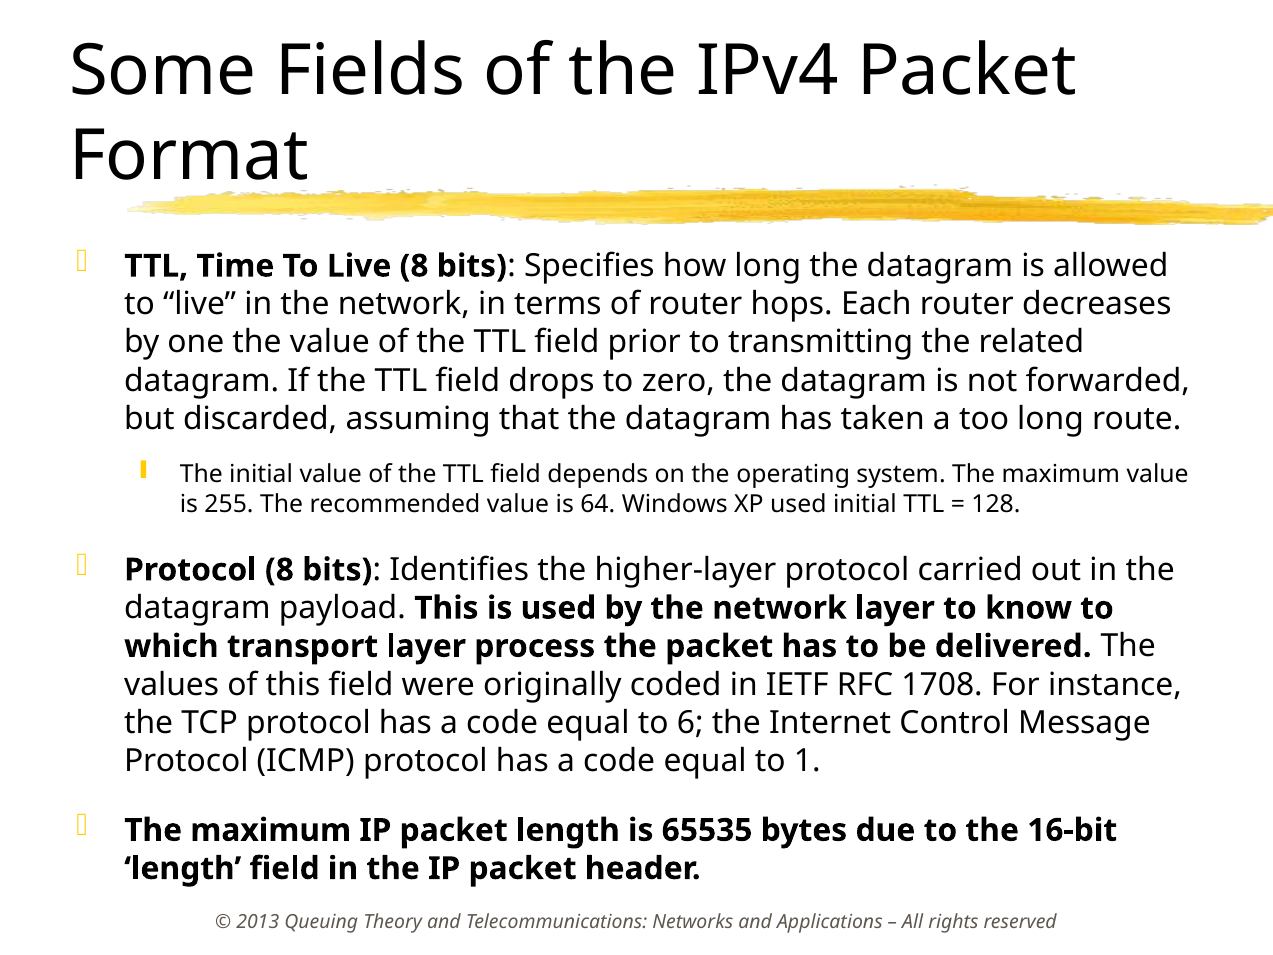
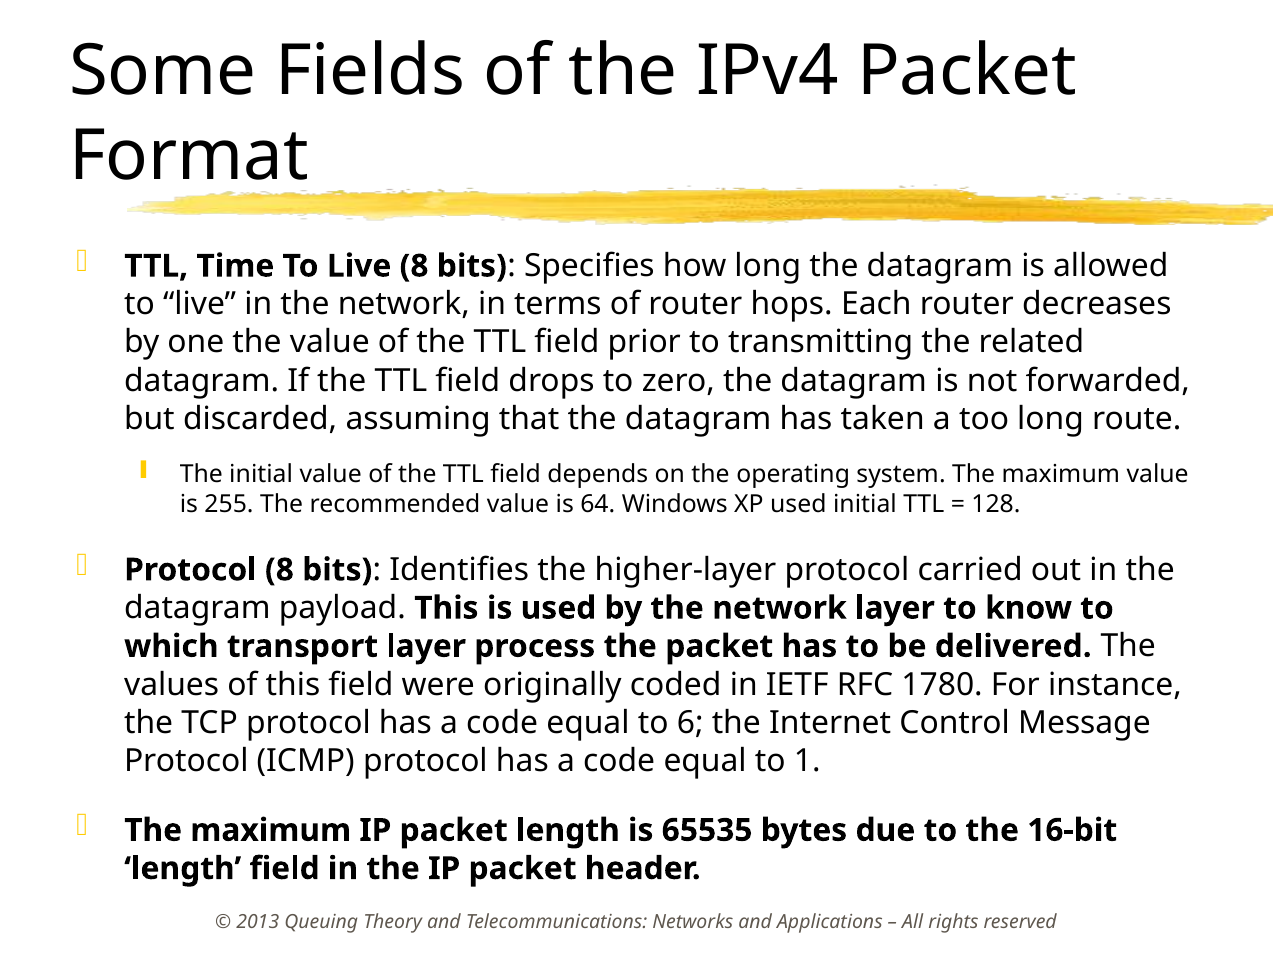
1708: 1708 -> 1780 (942, 684)
